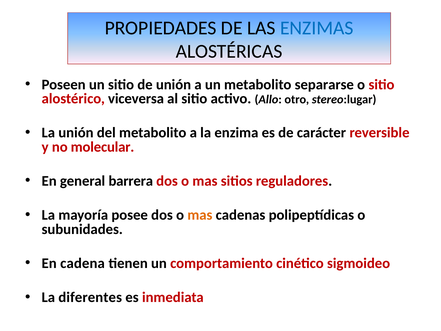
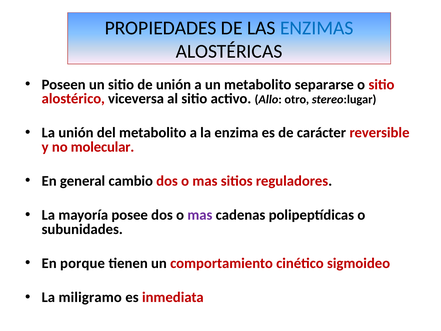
barrera: barrera -> cambio (131, 181)
mas colour: orange -> purple (200, 215)
cadena: cadena -> porque (83, 263)
diferentes: diferentes -> miligramo (90, 297)
